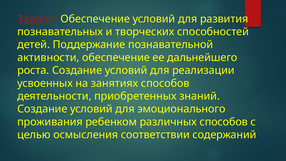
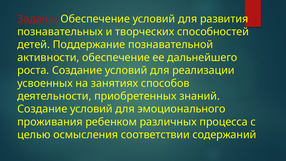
различных способов: способов -> процесса (224, 122)
